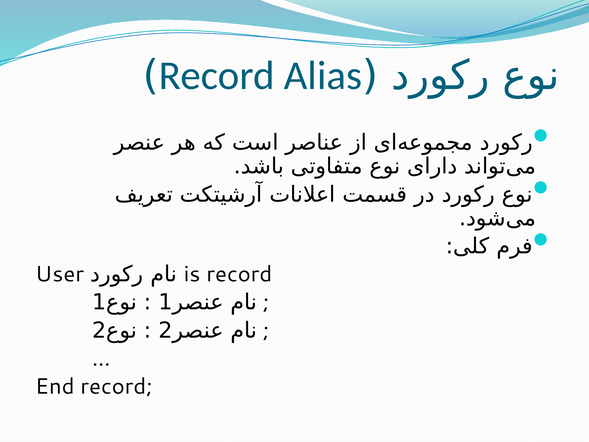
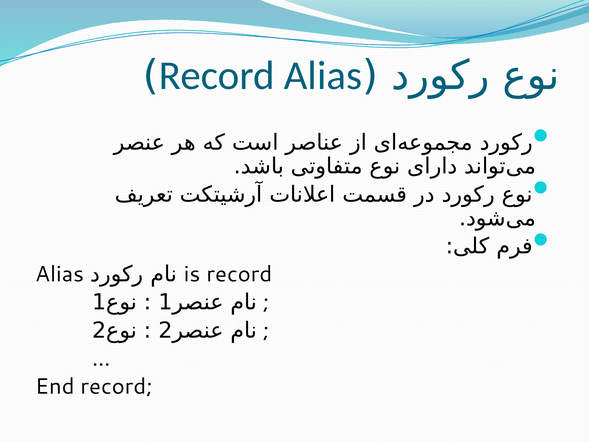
User: User -> Alias (60, 274)
